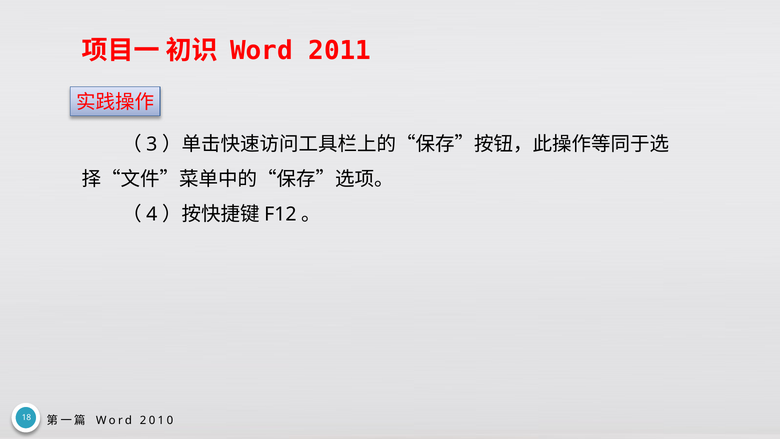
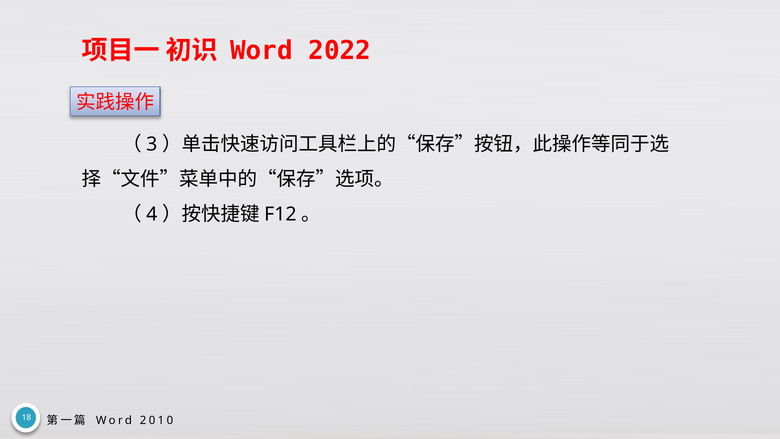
2011: 2011 -> 2022 (340, 51)
